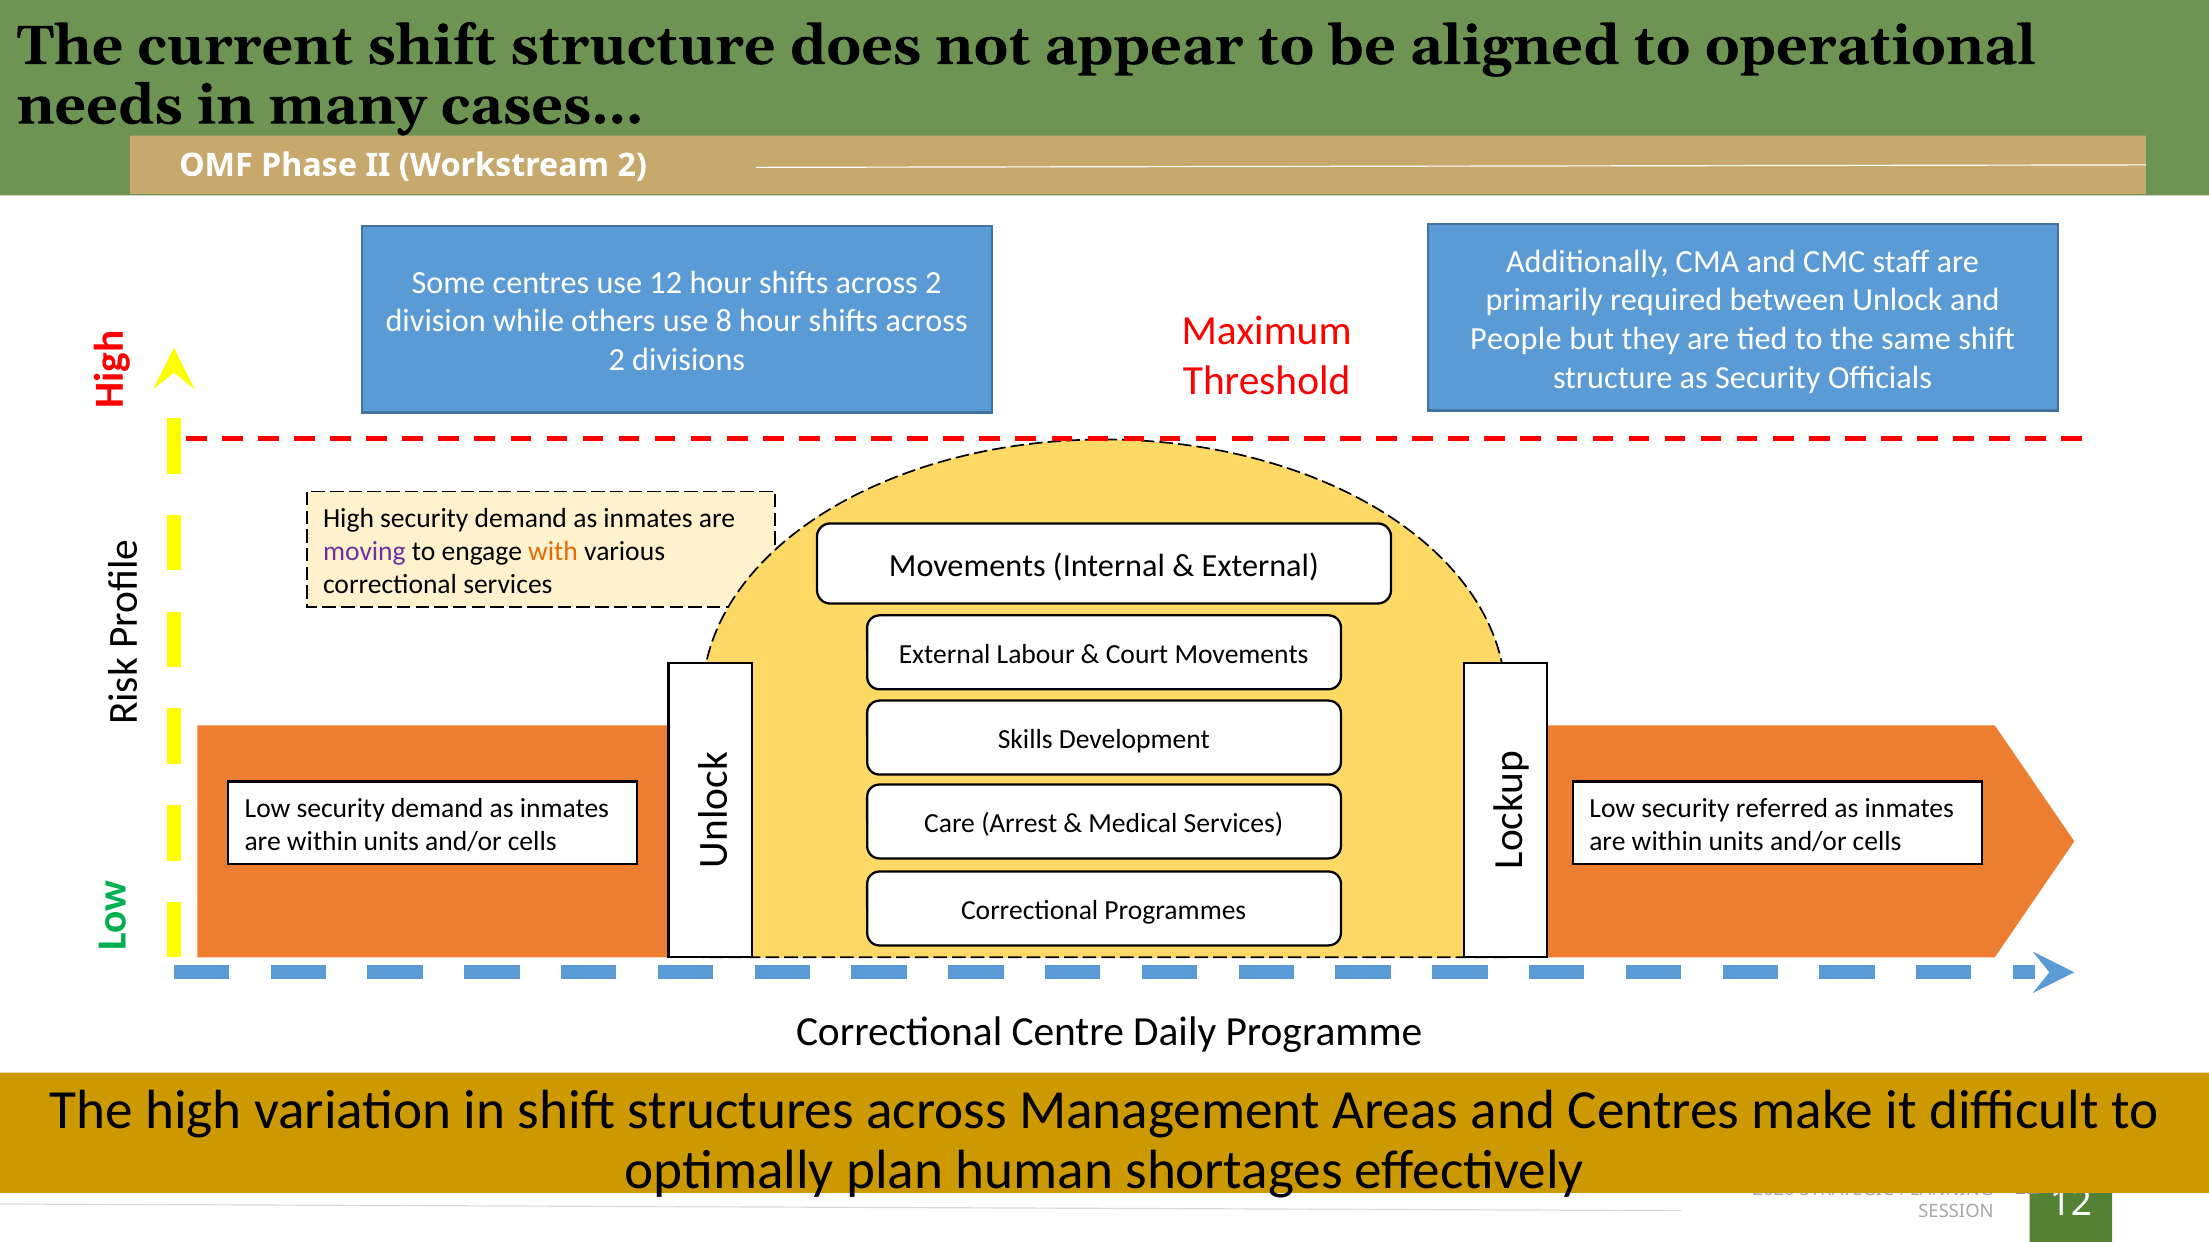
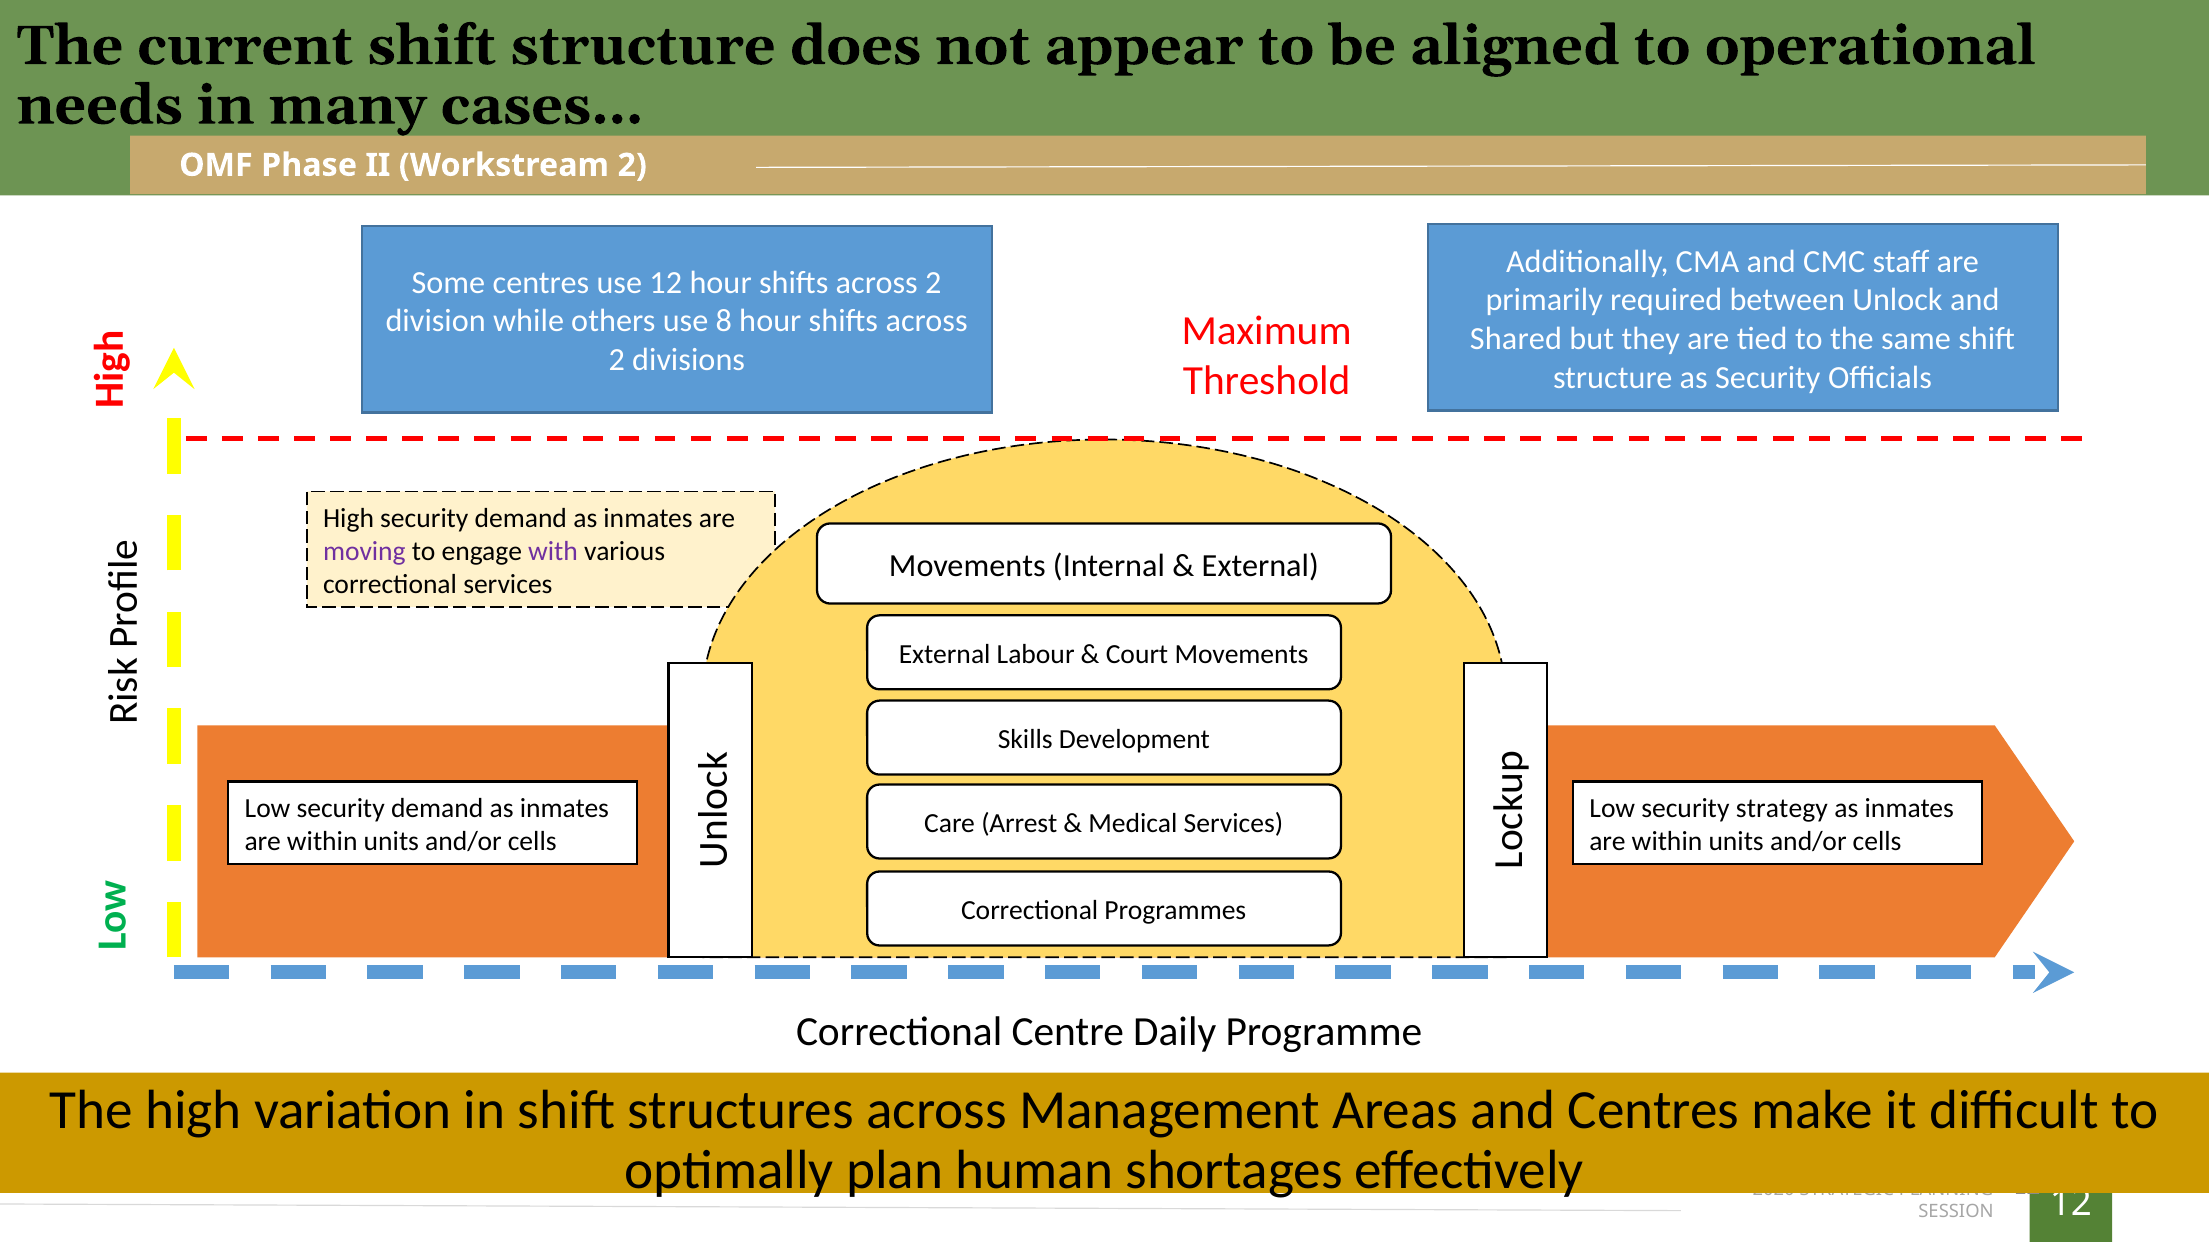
People: People -> Shared (1516, 339)
with colour: orange -> purple (553, 551)
referred: referred -> strategy (1782, 808)
